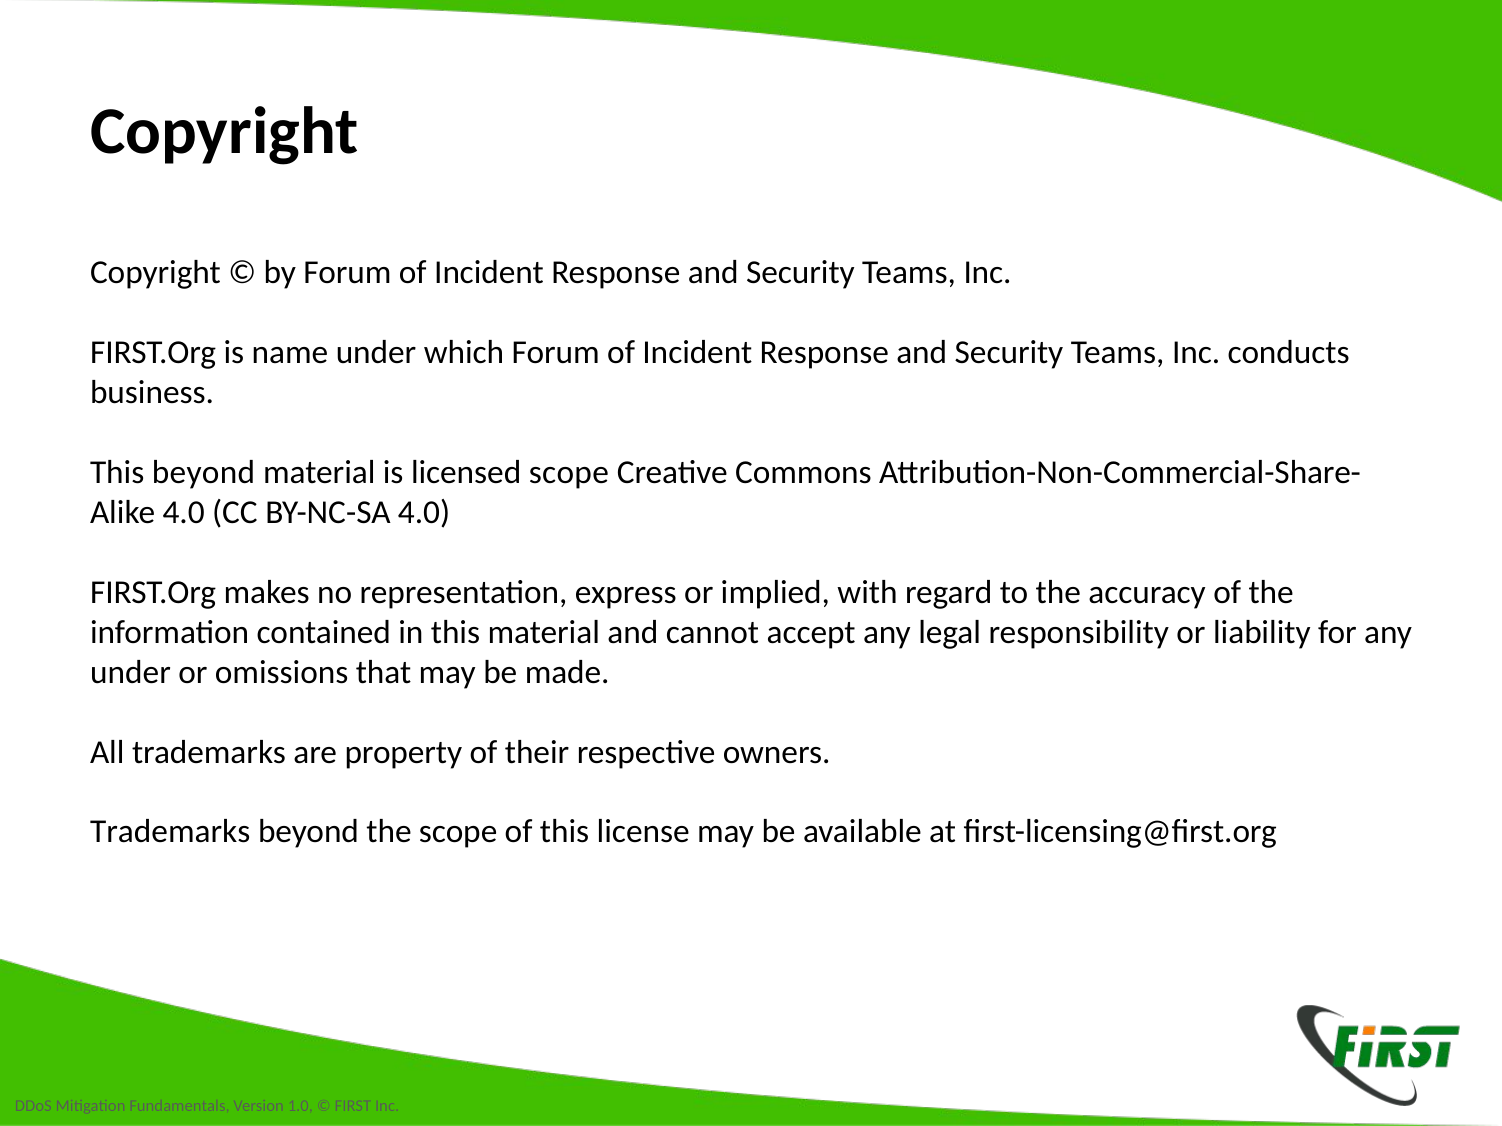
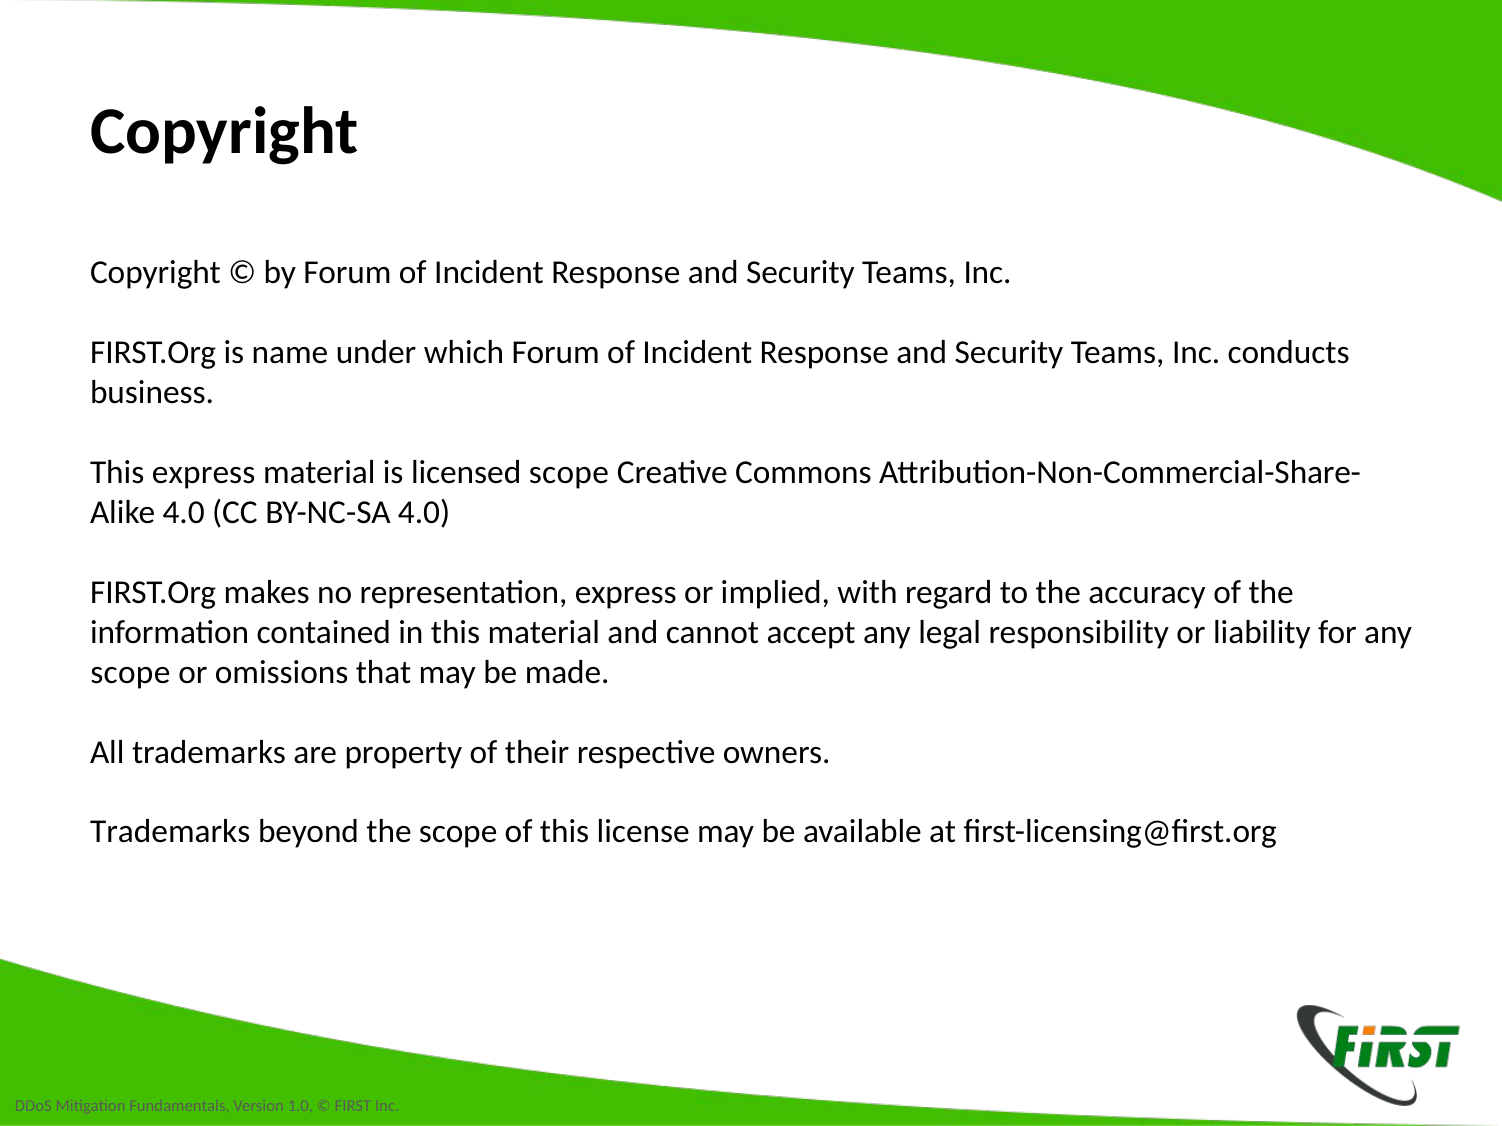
This beyond: beyond -> express (204, 473)
under: under -> scope (130, 672)
